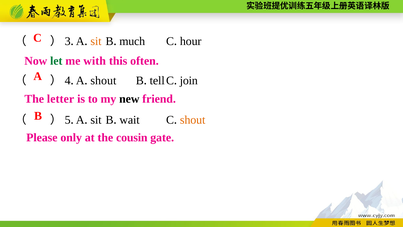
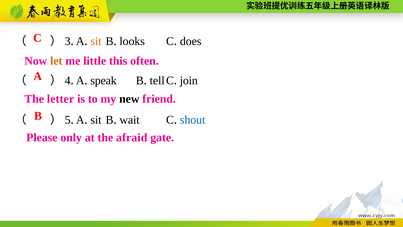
much: much -> looks (132, 41)
hour: hour -> does (191, 41)
let colour: green -> orange (56, 61)
with: with -> little (95, 61)
shout: shout -> speak (104, 80)
shout colour: orange -> blue (193, 120)
cousin: cousin -> afraid (132, 138)
